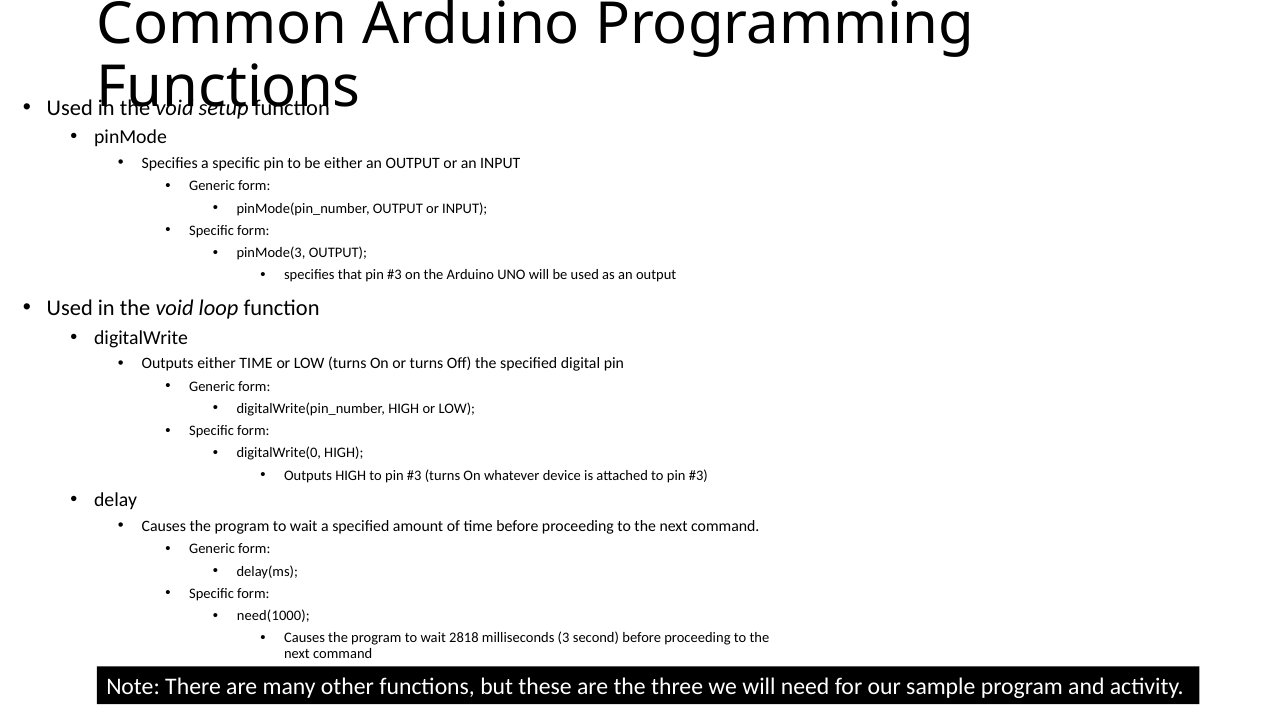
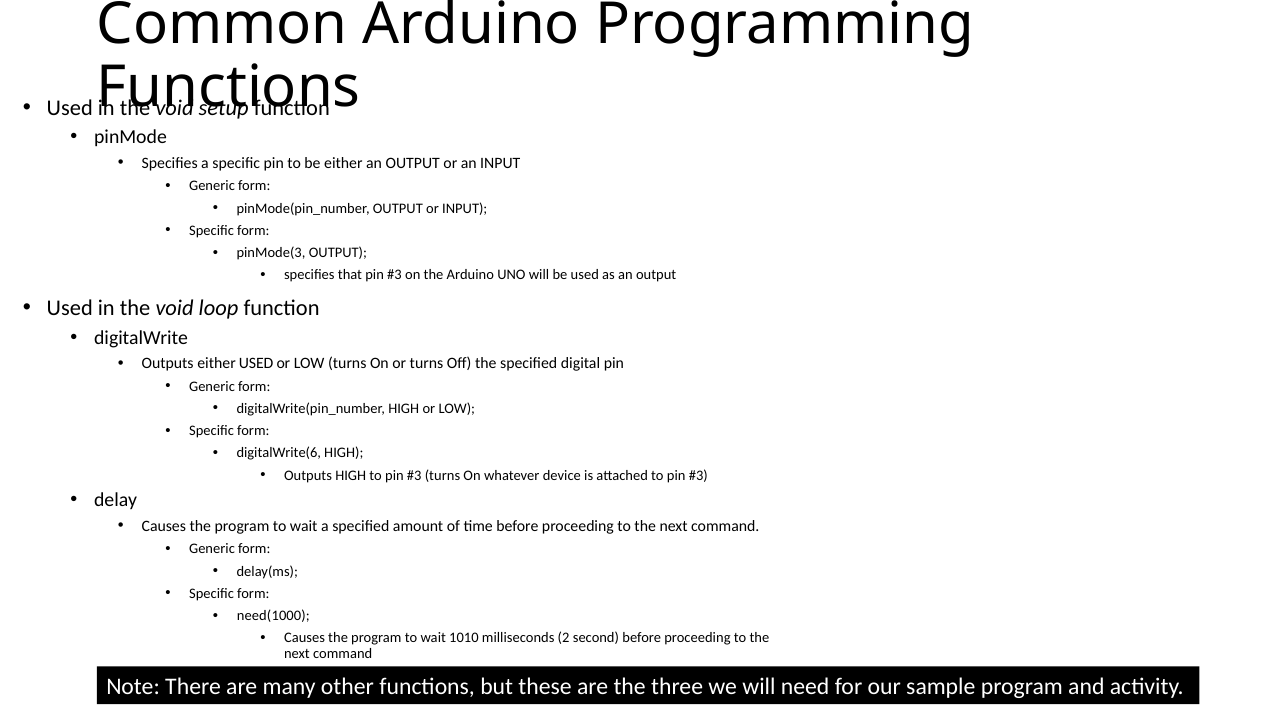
either TIME: TIME -> USED (256, 363)
digitalWrite(0: digitalWrite(0 -> digitalWrite(6 (279, 453)
2818: 2818 -> 1010 (464, 638)
3: 3 -> 2 (564, 638)
